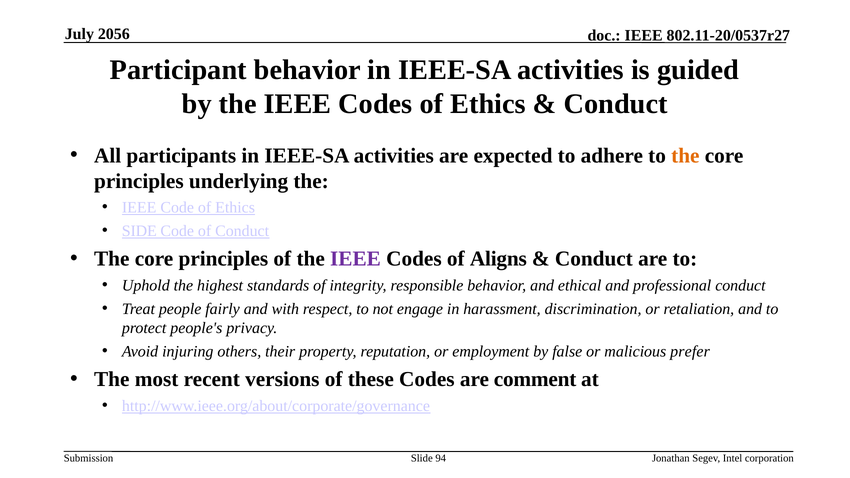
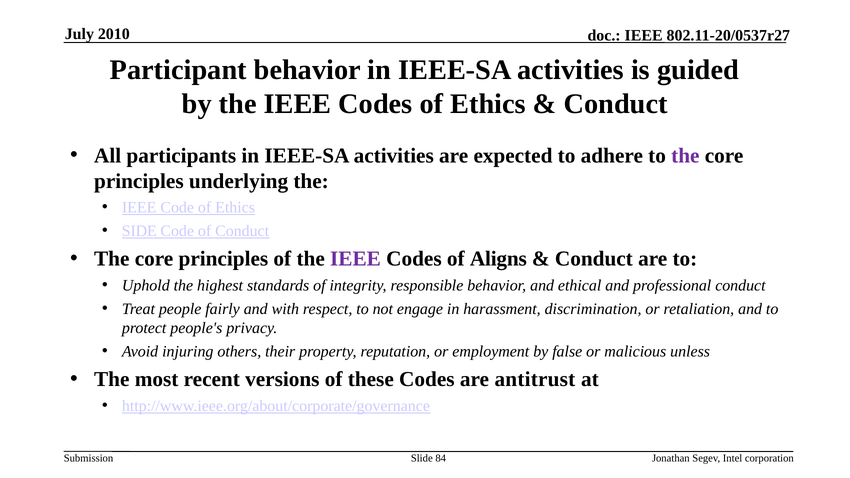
2056: 2056 -> 2010 (114, 34)
the colour: orange -> purple (685, 156)
prefer: prefer -> unless (690, 352)
comment: comment -> antitrust (535, 380)
94: 94 -> 84 (441, 459)
